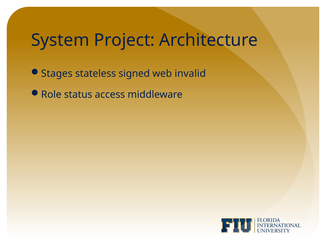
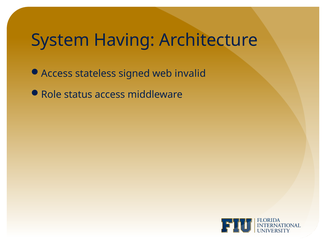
Project: Project -> Having (124, 40)
Stages: Stages -> Access (57, 74)
